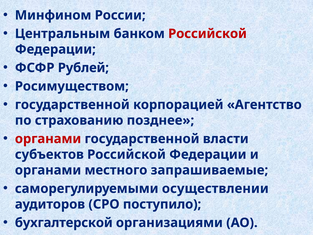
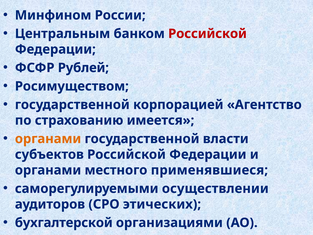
позднее: позднее -> имеется (161, 120)
органами colour: red -> orange (48, 139)
запрашиваемые: запрашиваемые -> применявшиеся (209, 170)
поступило: поступило -> этических (162, 204)
